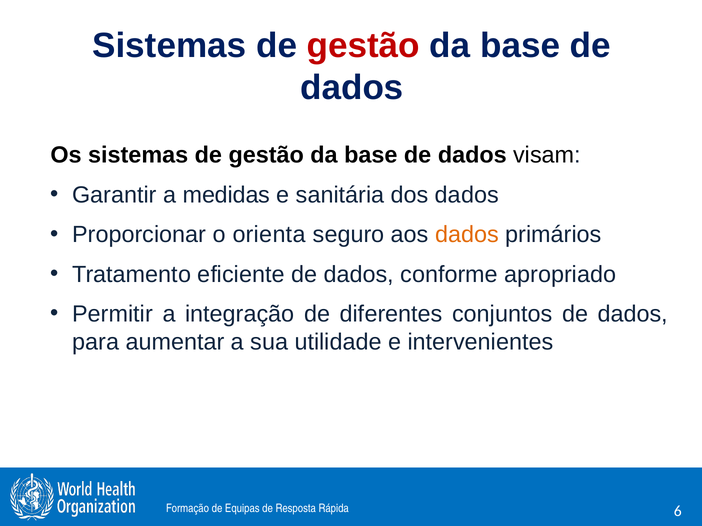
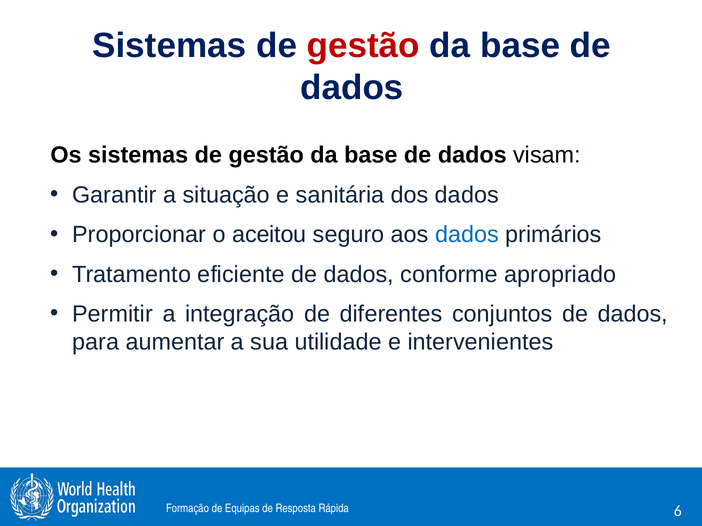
medidas: medidas -> situação (226, 195)
orienta: orienta -> aceitou (269, 235)
dados colour: orange -> blue (467, 235)
